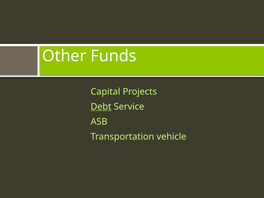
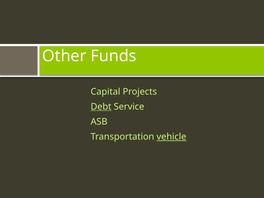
vehicle underline: none -> present (171, 137)
